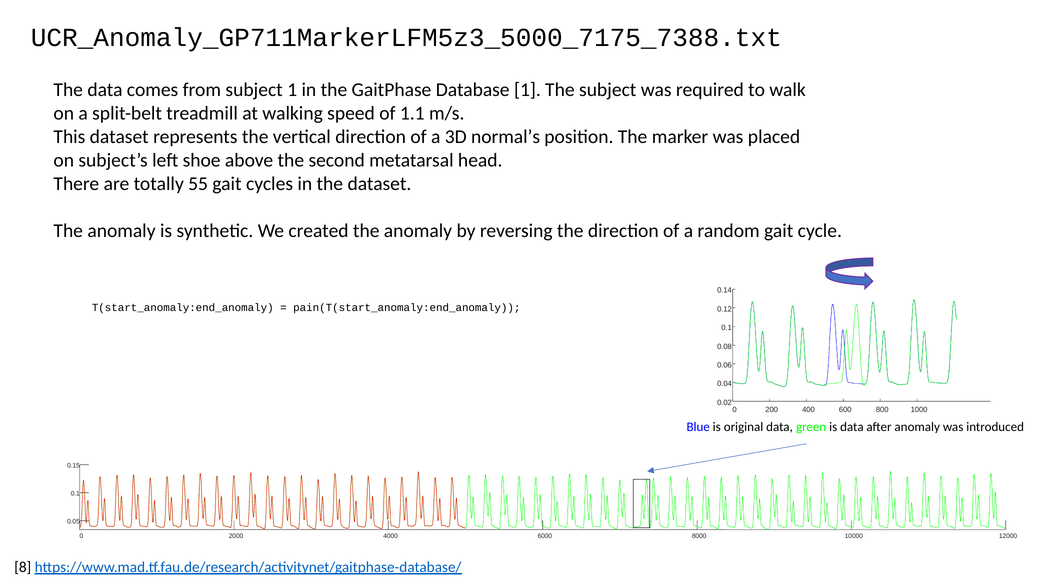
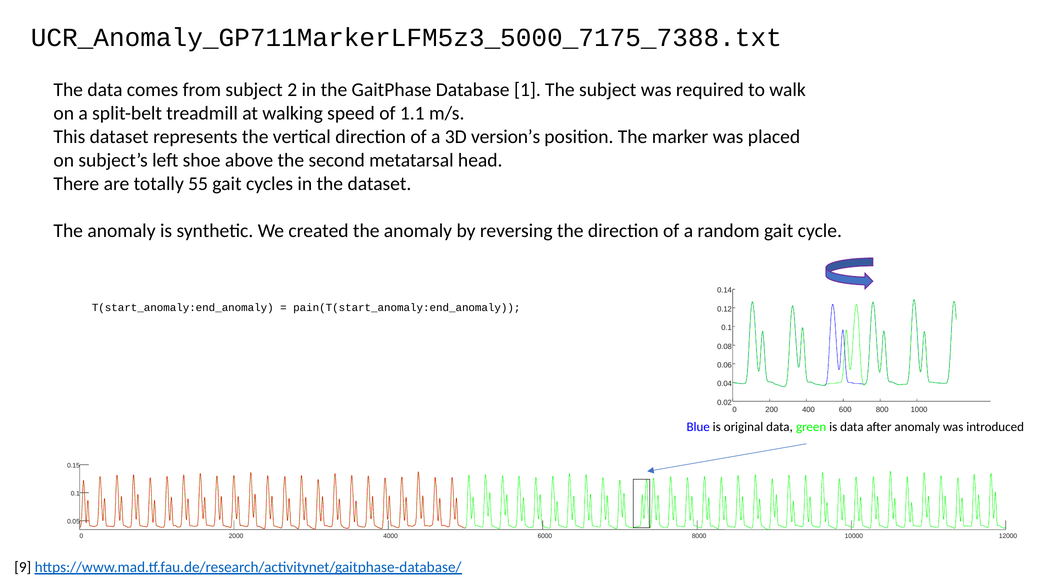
subject 1: 1 -> 2 (292, 90)
normal’s: normal’s -> version’s (506, 137)
8: 8 -> 9 (23, 568)
